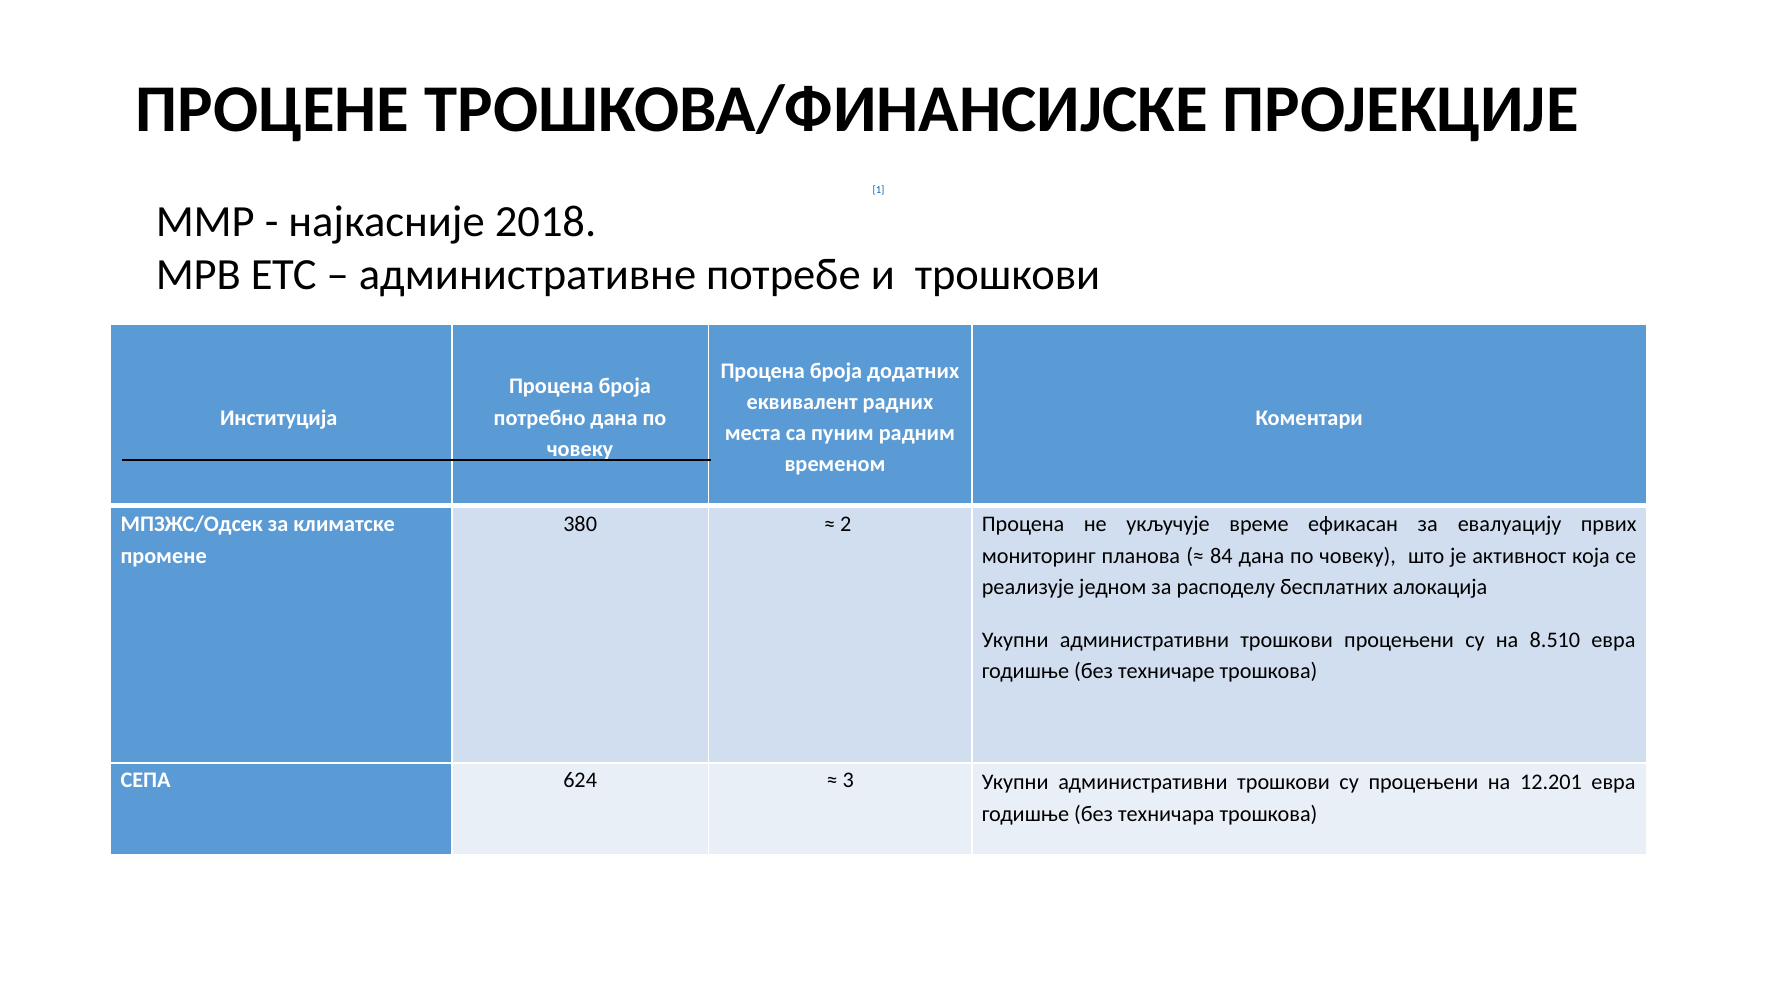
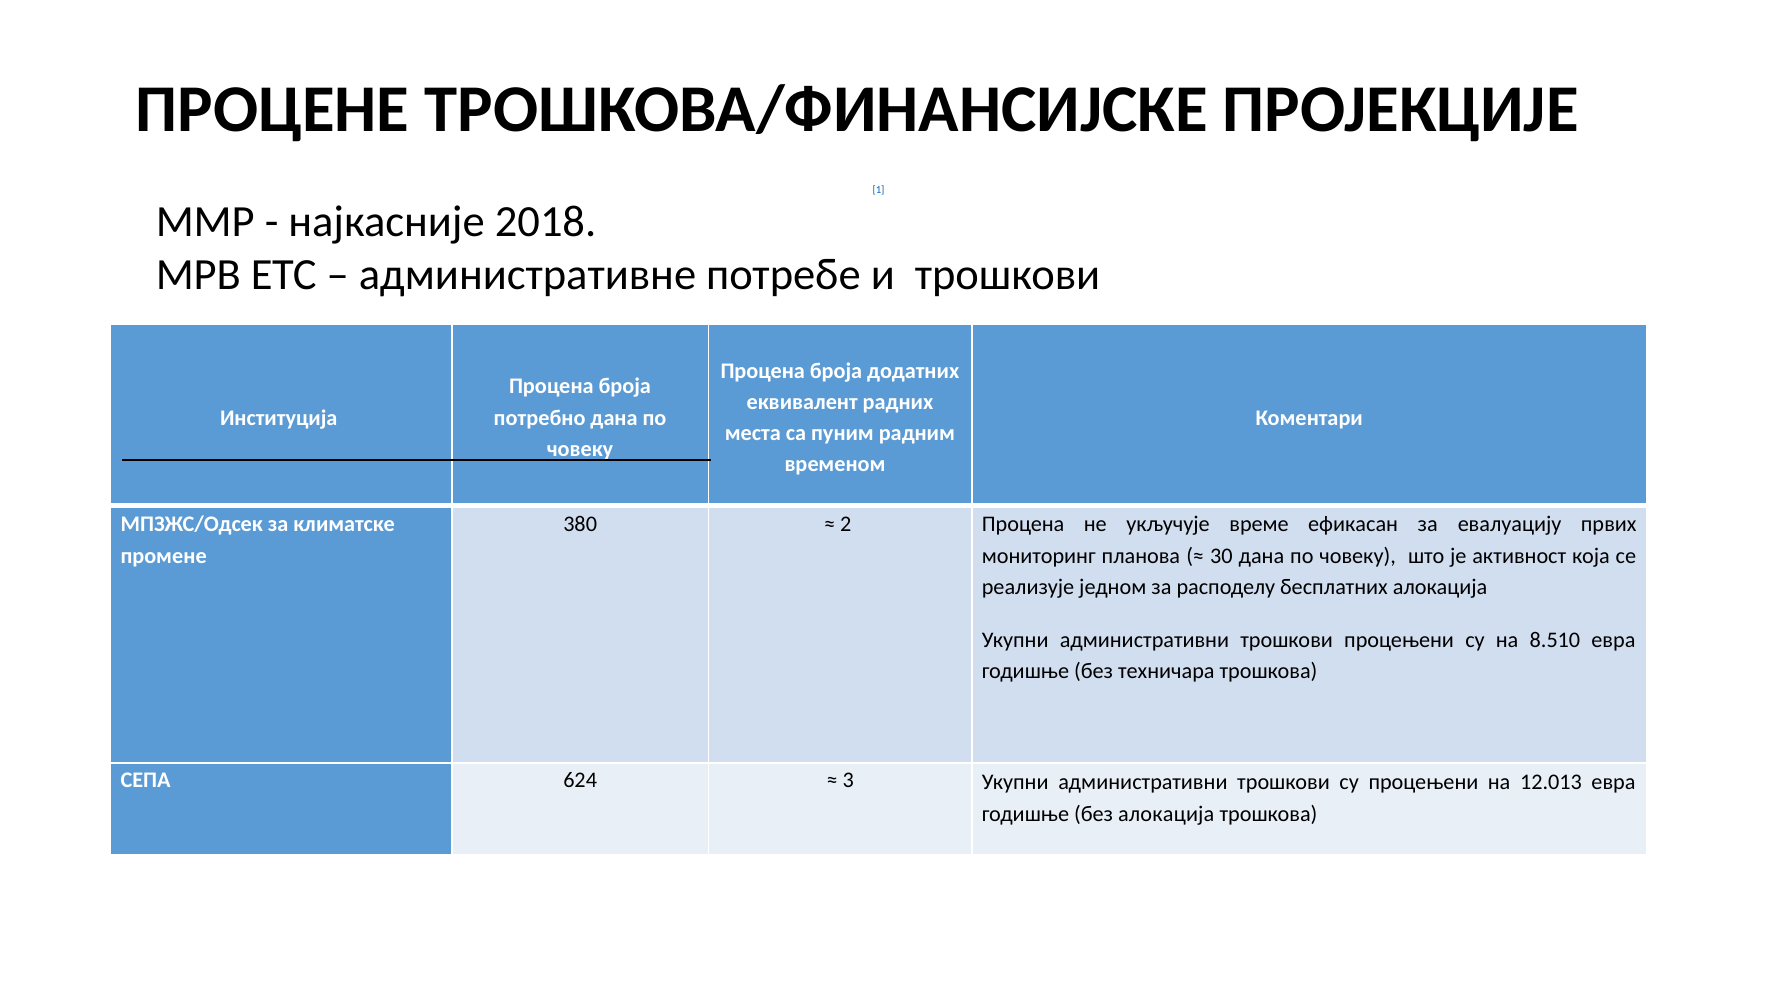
84: 84 -> 30 (1221, 556)
техничаре: техничаре -> техничара (1166, 671)
12.201: 12.201 -> 12.013 (1551, 782)
без техничара: техничара -> алокација (1166, 814)
